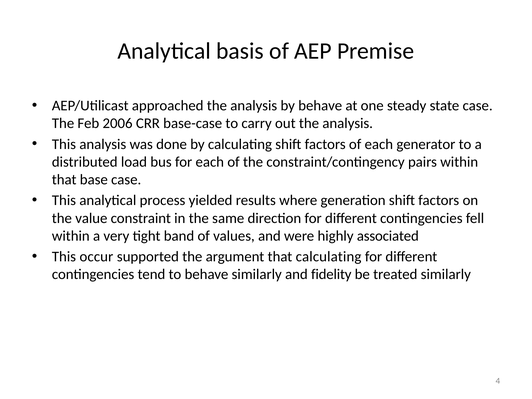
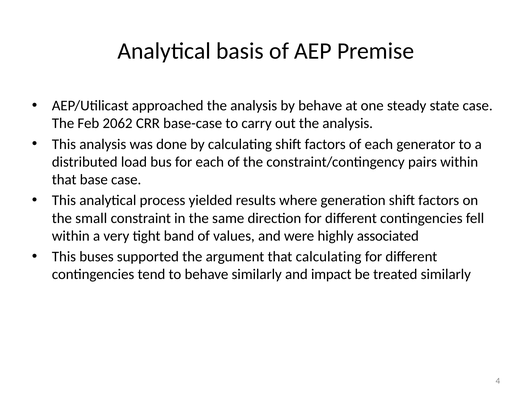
2006: 2006 -> 2062 (118, 123)
value: value -> small (91, 218)
occur: occur -> buses (96, 257)
fidelity: fidelity -> impact (331, 274)
